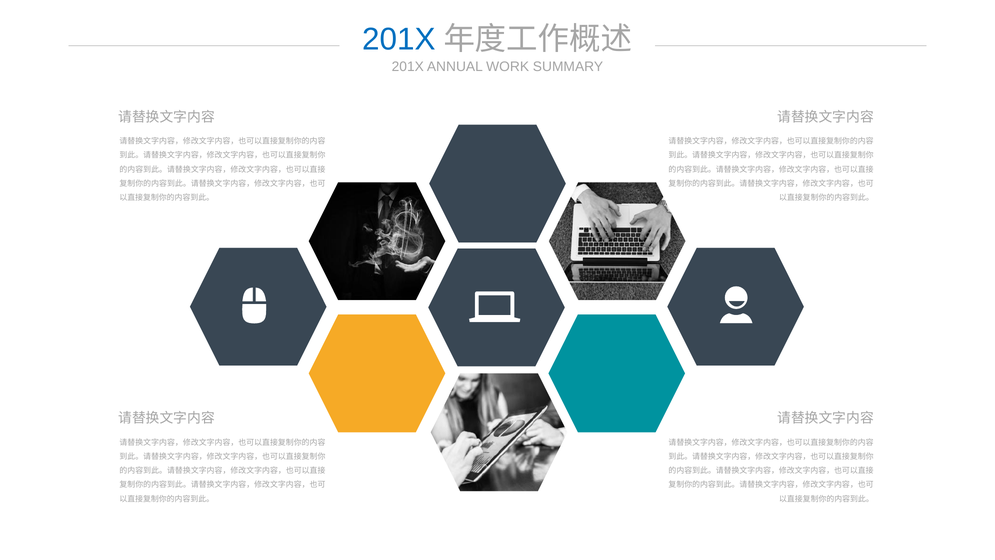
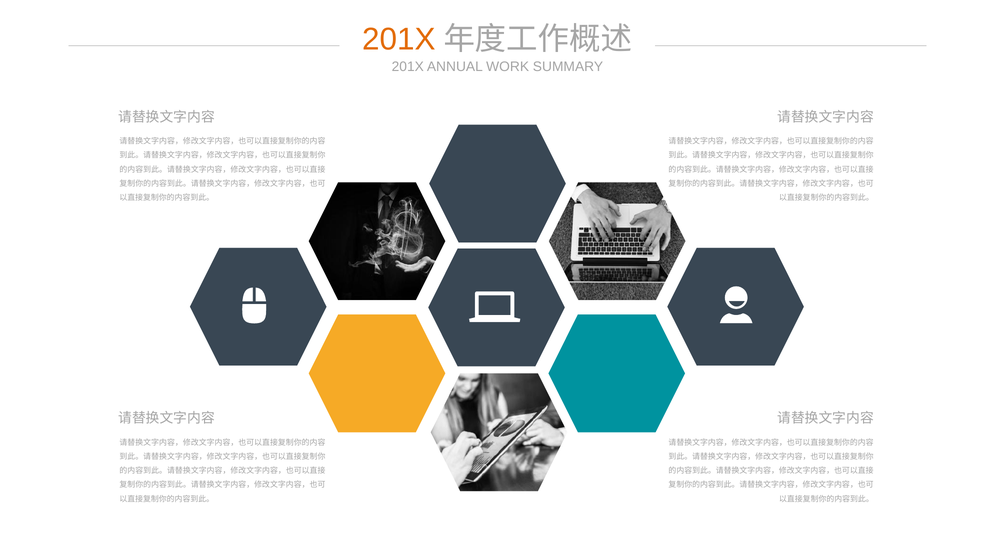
201X colour: blue -> orange (399, 39)
